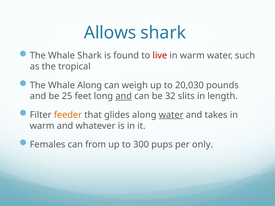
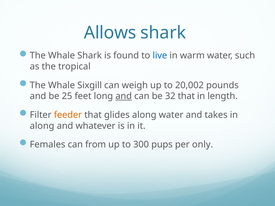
live colour: red -> blue (160, 56)
Whale Along: Along -> Sixgill (90, 85)
20,030: 20,030 -> 20,002 (189, 85)
32 slits: slits -> that (186, 96)
water underline: present -> none (171, 115)
warm: warm -> along (42, 126)
